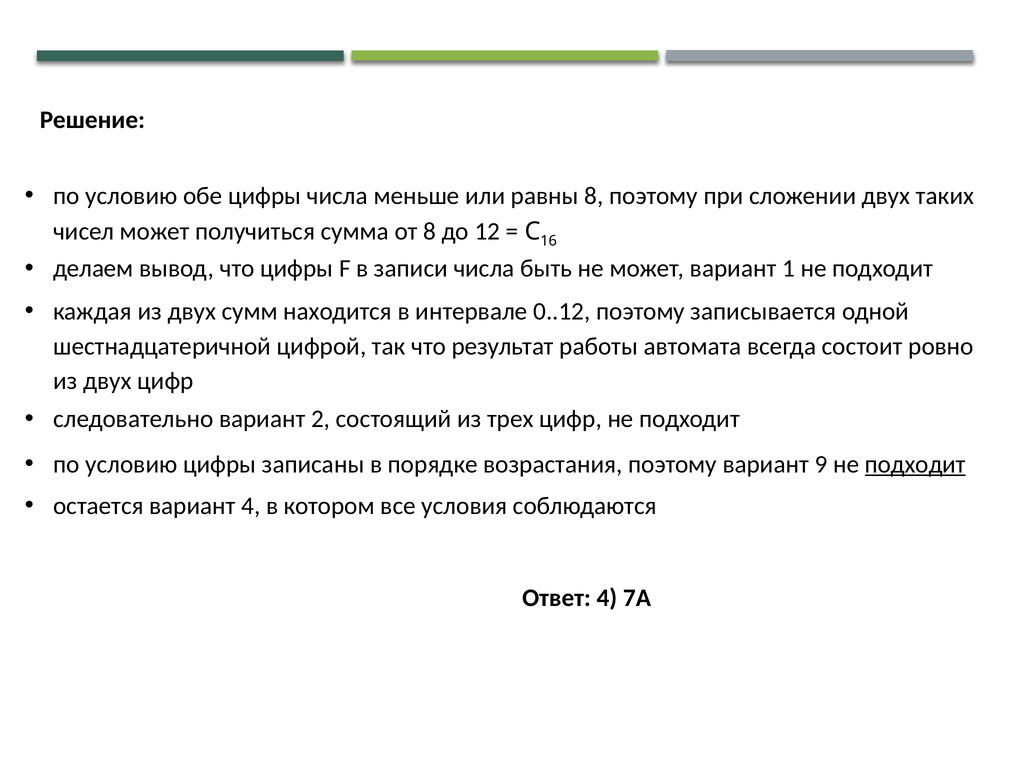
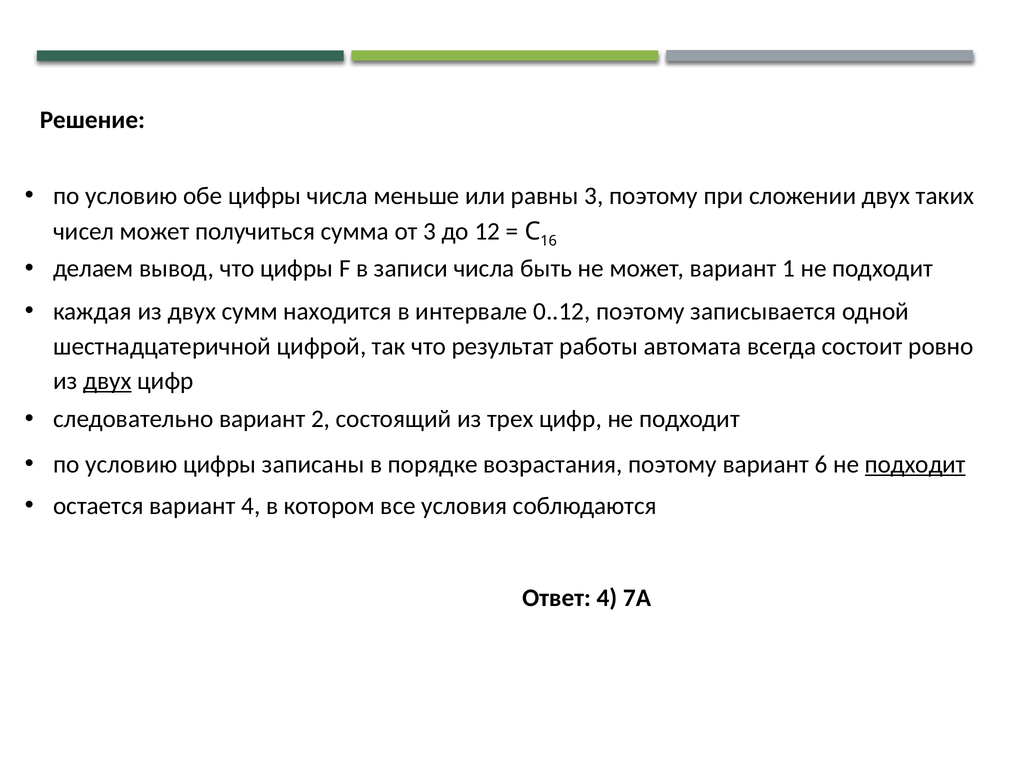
равны 8: 8 -> 3 (594, 196)
от 8: 8 -> 3 (430, 231)
двух underline: none -> present (107, 381)
9: 9 -> 6 (821, 465)
